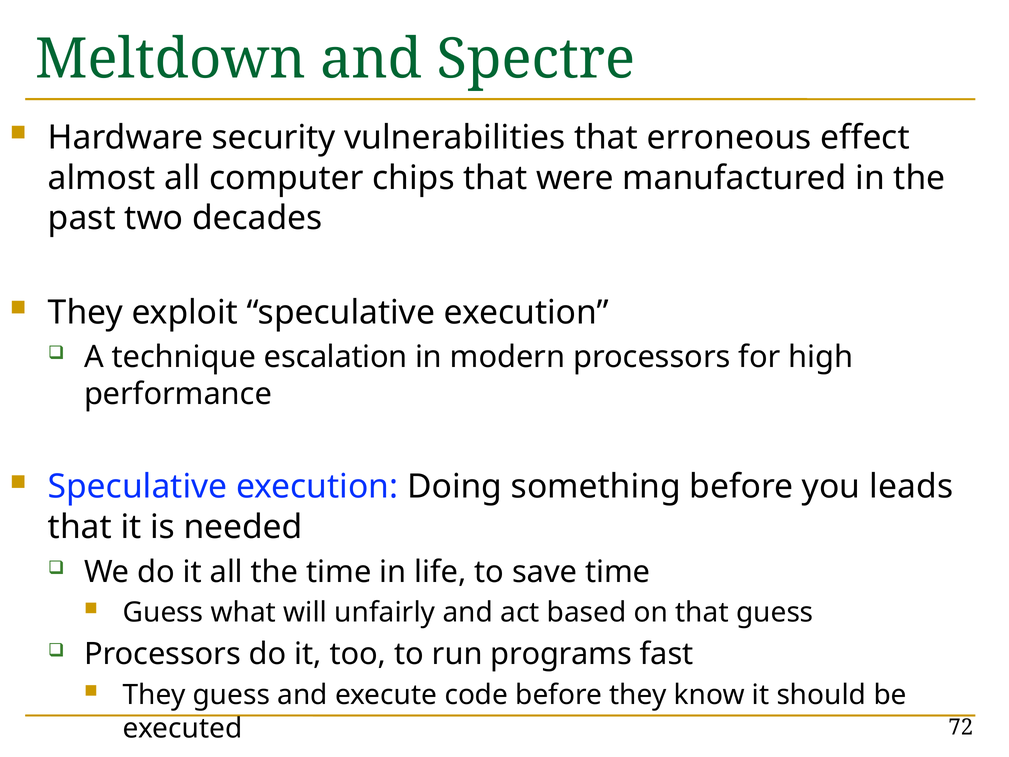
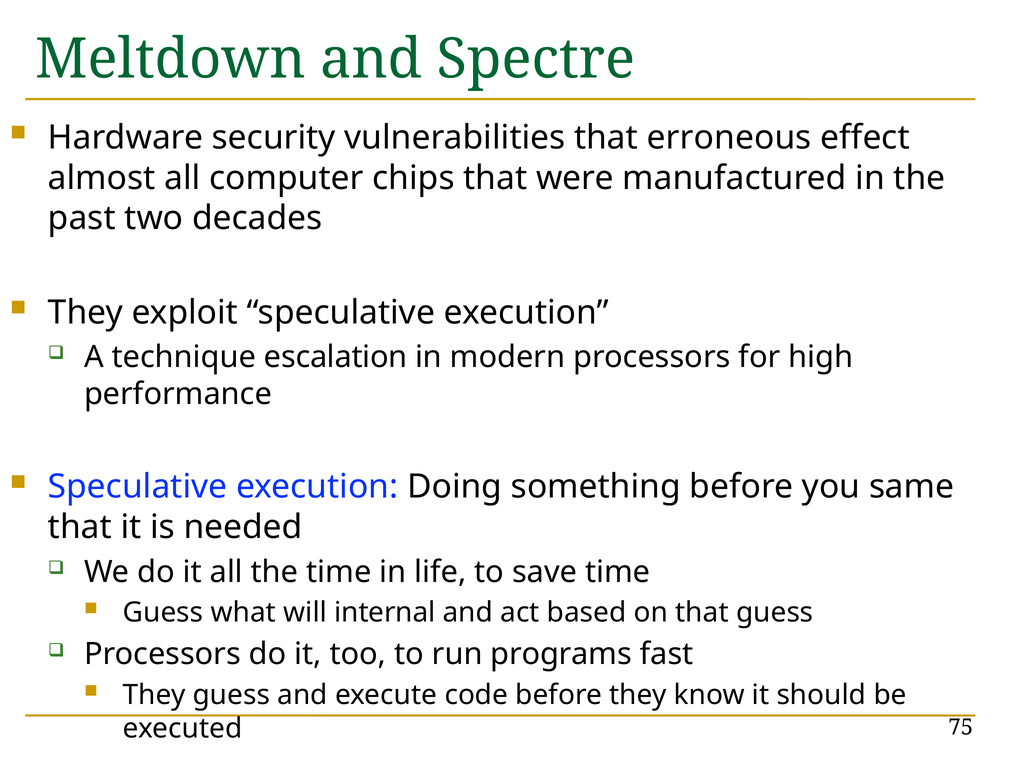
leads: leads -> same (912, 487)
unfairly: unfairly -> internal (385, 612)
72: 72 -> 75 (961, 727)
